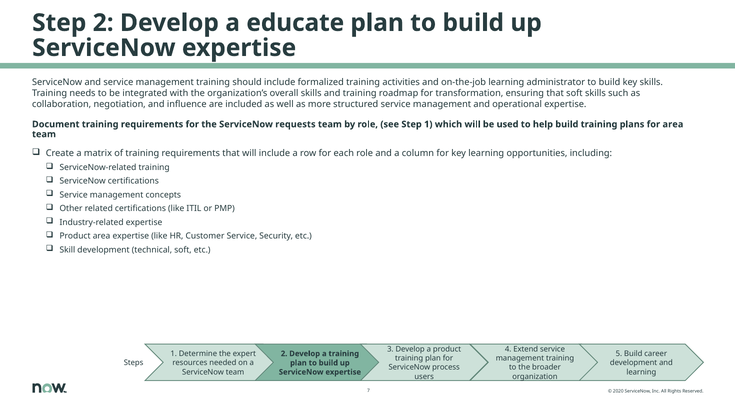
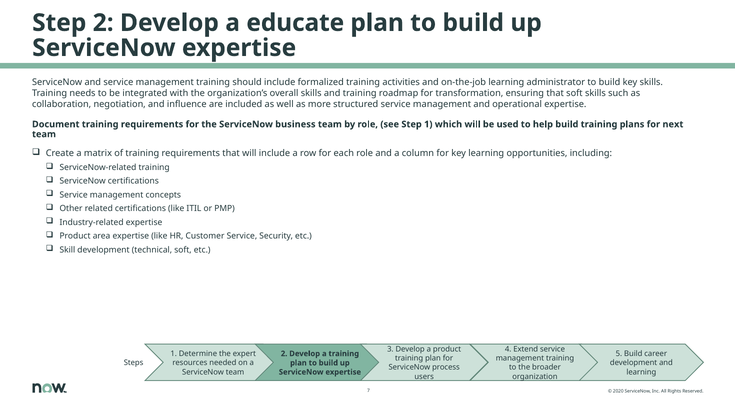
requests: requests -> business (295, 124)
for area: area -> next (673, 124)
